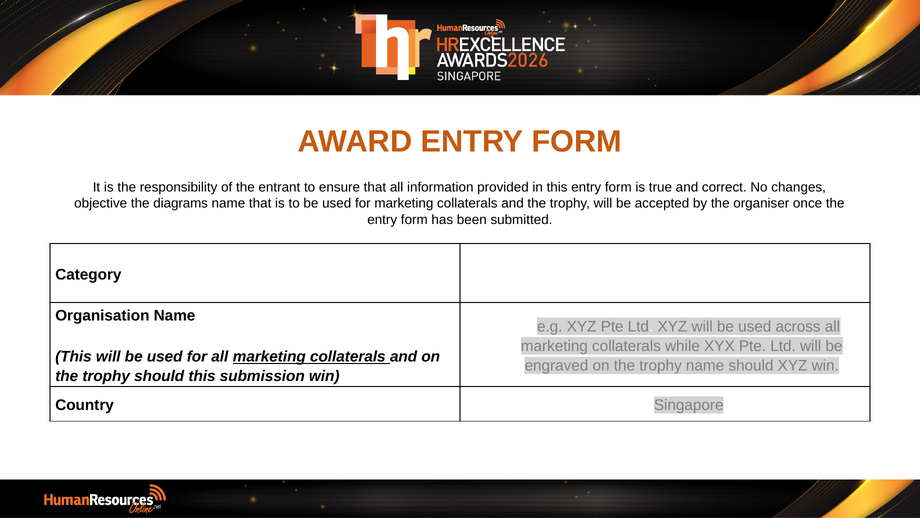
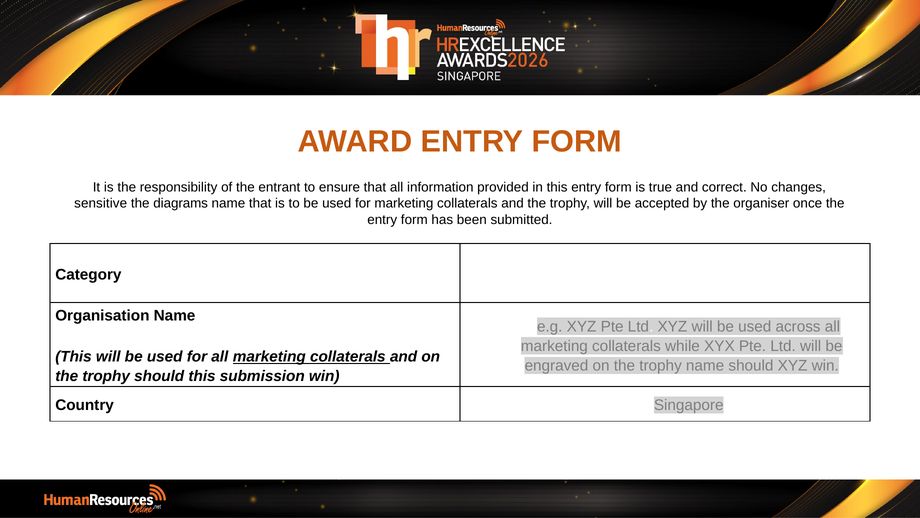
objective: objective -> sensitive (101, 203)
